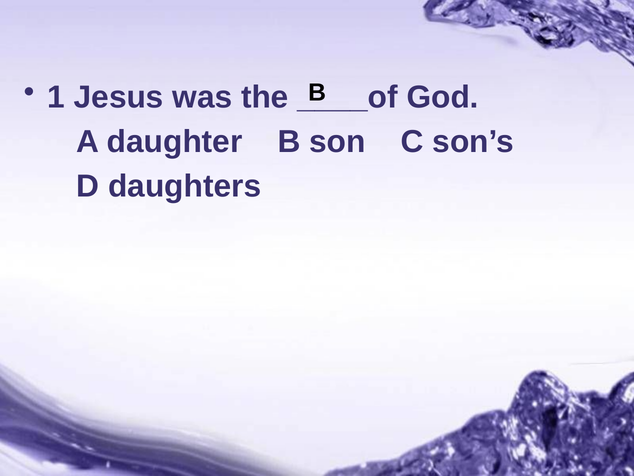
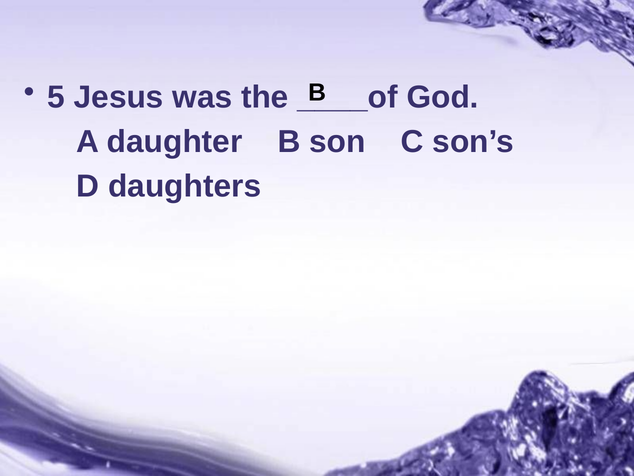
1: 1 -> 5 (56, 97)
